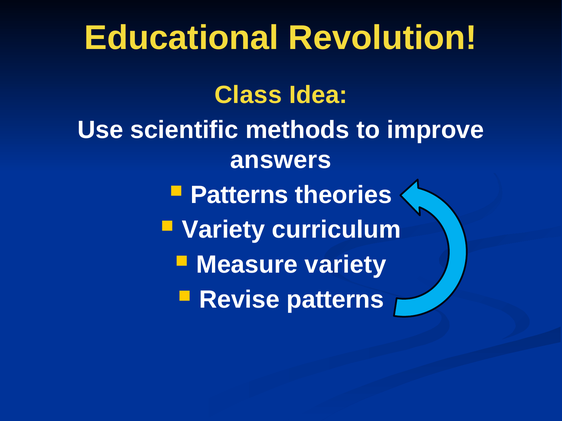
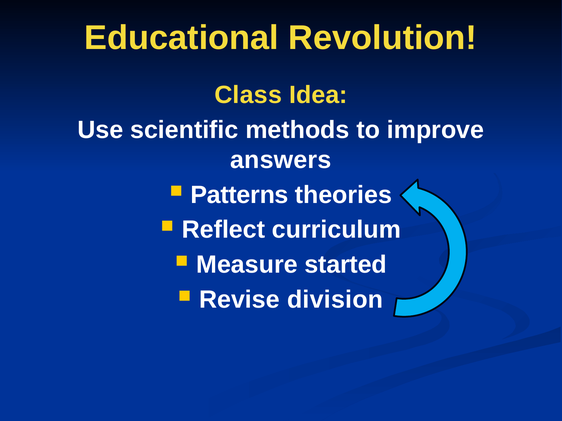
Variety: Variety -> Reflect (223, 230)
Measure variety: variety -> started (346, 265)
Revise patterns: patterns -> division (335, 300)
